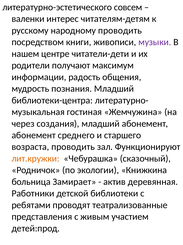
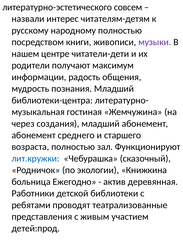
валенки: валенки -> назвали (28, 19)
народному проводить: проводить -> полностью (120, 30)
возраста проводить: проводить -> полностью (73, 146)
лит.кружки colour: orange -> blue (36, 158)
Замирает: Замирает -> Ежегодно (75, 181)
